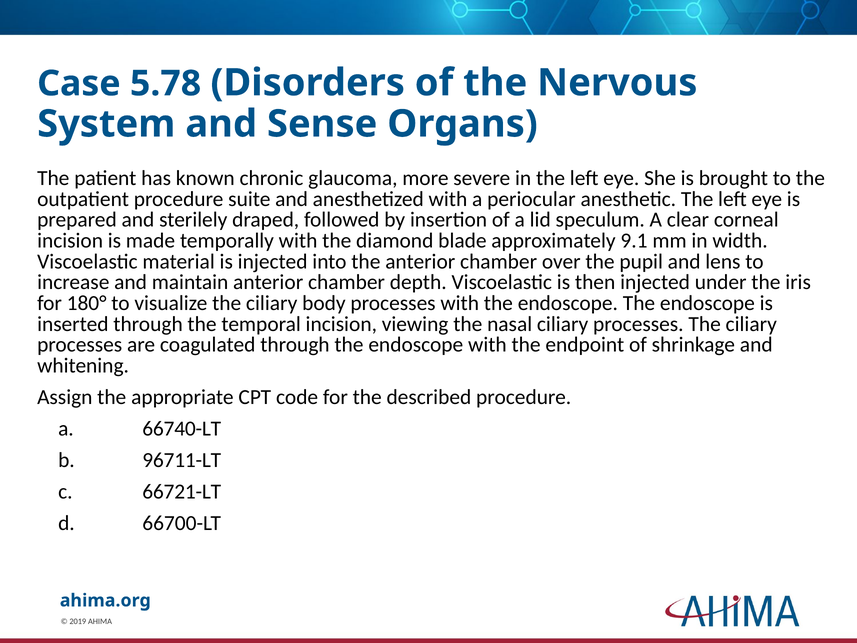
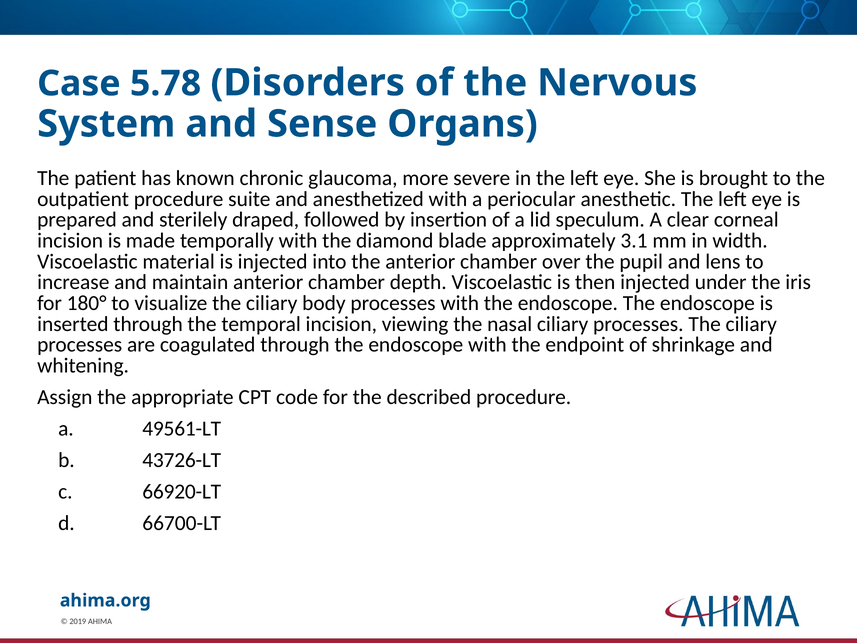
9.1: 9.1 -> 3.1 (634, 241)
66740-LT: 66740-LT -> 49561-LT (182, 429)
96711-LT: 96711-LT -> 43726-LT (182, 460)
66721-LT: 66721-LT -> 66920-LT (182, 492)
